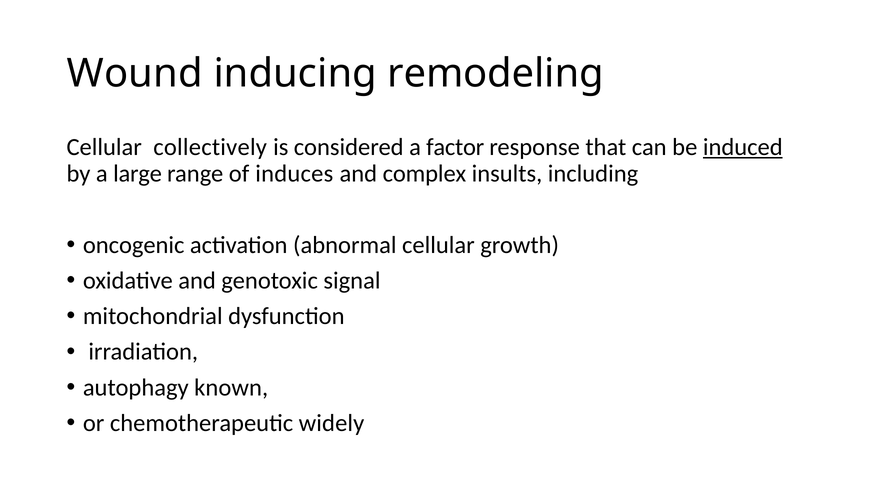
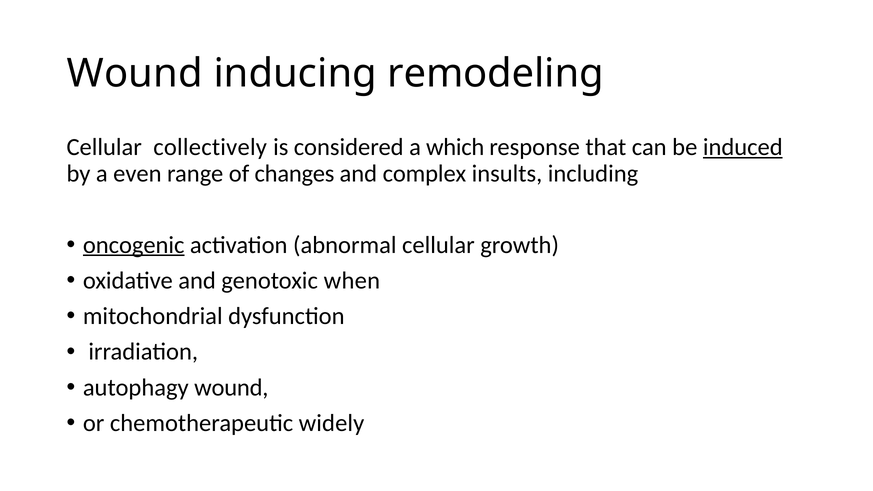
factor: factor -> which (455, 147)
large: large -> even (137, 174)
induces: induces -> changes (295, 174)
oncogenic underline: none -> present (134, 245)
signal: signal -> when (352, 281)
autophagy known: known -> wound (231, 388)
